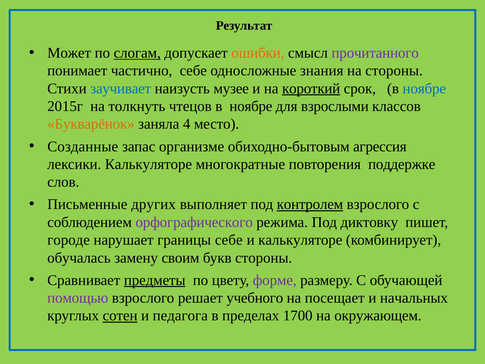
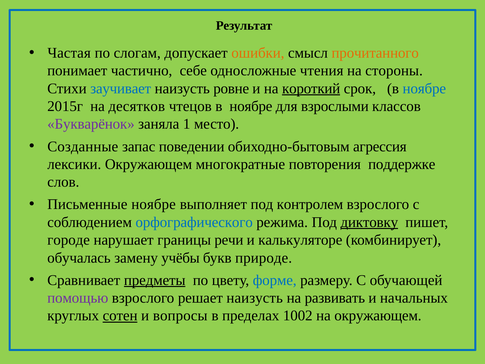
Может: Может -> Частая (69, 53)
слогам underline: present -> none (137, 53)
прочитанного colour: purple -> orange (375, 53)
знания: знания -> чтения (322, 71)
музее: музее -> ровне (231, 88)
толкнуть: толкнуть -> десятков (137, 106)
Букварёнок colour: orange -> purple (91, 124)
4: 4 -> 1 (187, 124)
организме: организме -> поведении (192, 146)
лексики Калькуляторе: Калькуляторе -> Окружающем (149, 164)
Письменные других: других -> ноябре (154, 204)
контролем underline: present -> none (310, 204)
орфографического colour: purple -> blue (194, 222)
диктовку underline: none -> present (369, 222)
границы себе: себе -> речи (229, 240)
своим: своим -> учёбы (181, 258)
букв стороны: стороны -> природе (264, 258)
форме colour: purple -> blue (275, 280)
решает учебного: учебного -> наизусть (255, 298)
посещает: посещает -> развивать (335, 298)
педагога: педагога -> вопросы (180, 316)
1700: 1700 -> 1002 (298, 316)
